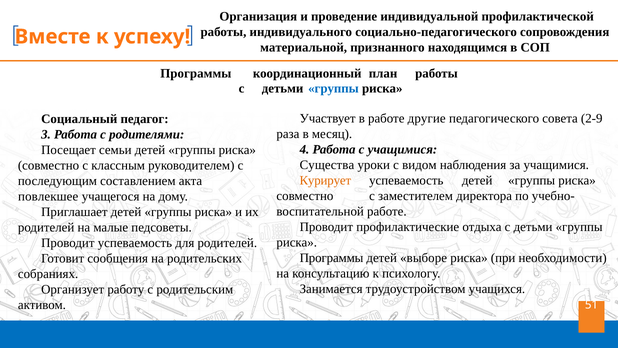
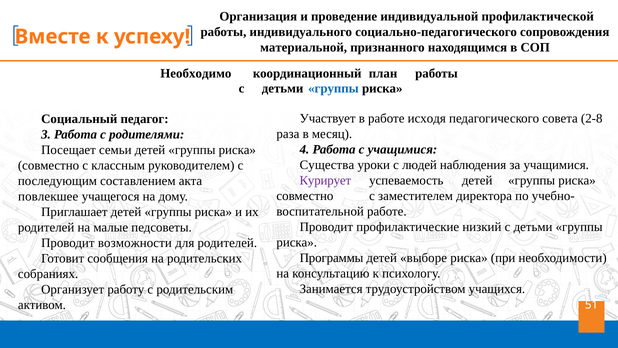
Программы: Программы -> Необходимо (196, 73)
другие: другие -> исходя (427, 118)
2-9: 2-9 -> 2-8 (592, 118)
видом: видом -> людей (420, 165)
Курирует colour: orange -> purple (325, 180)
отдыха: отдыха -> низкий (482, 227)
Проводит успеваемость: успеваемость -> возможности (135, 243)
